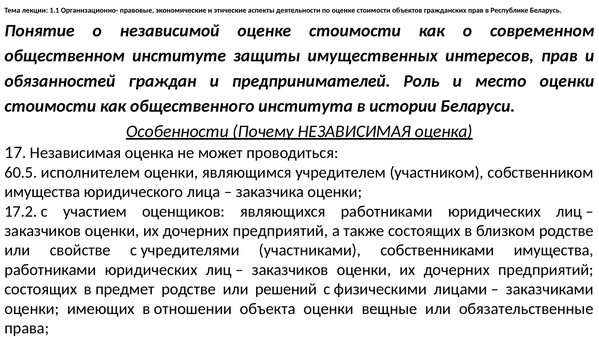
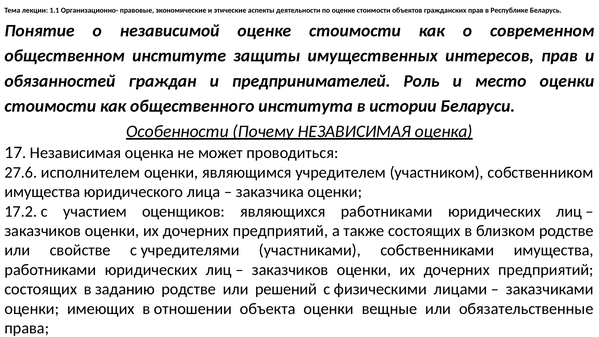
60.5: 60.5 -> 27.6 (21, 172)
предмет: предмет -> заданию (125, 289)
